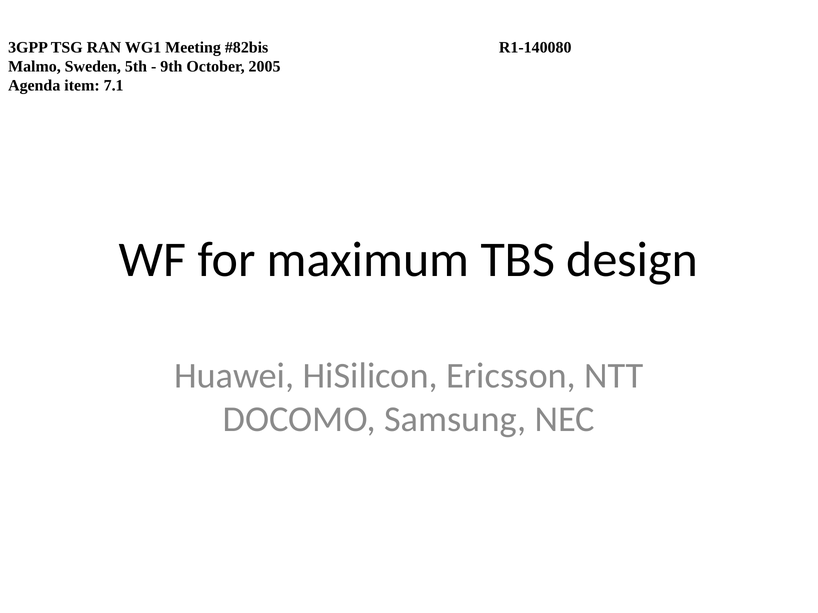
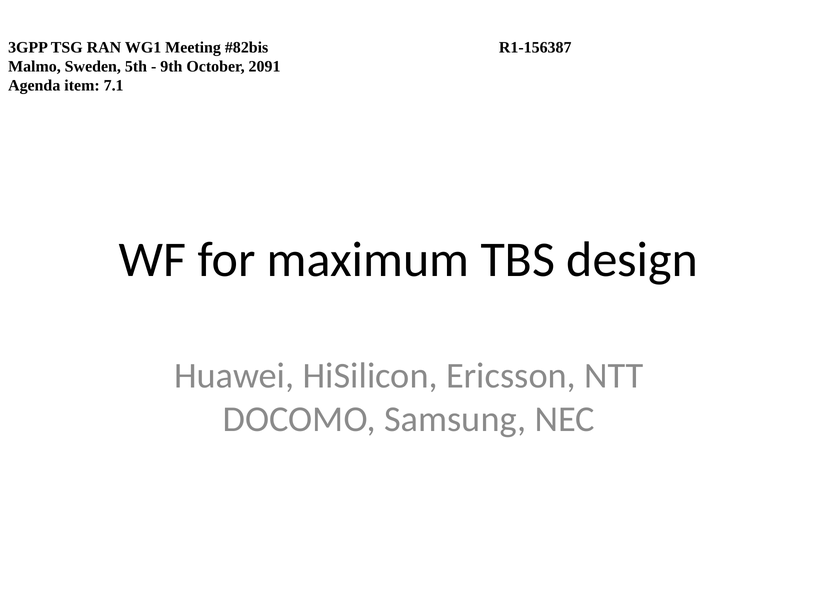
R1-140080: R1-140080 -> R1-156387 (535, 47)
2005: 2005 -> 2091 (265, 67)
